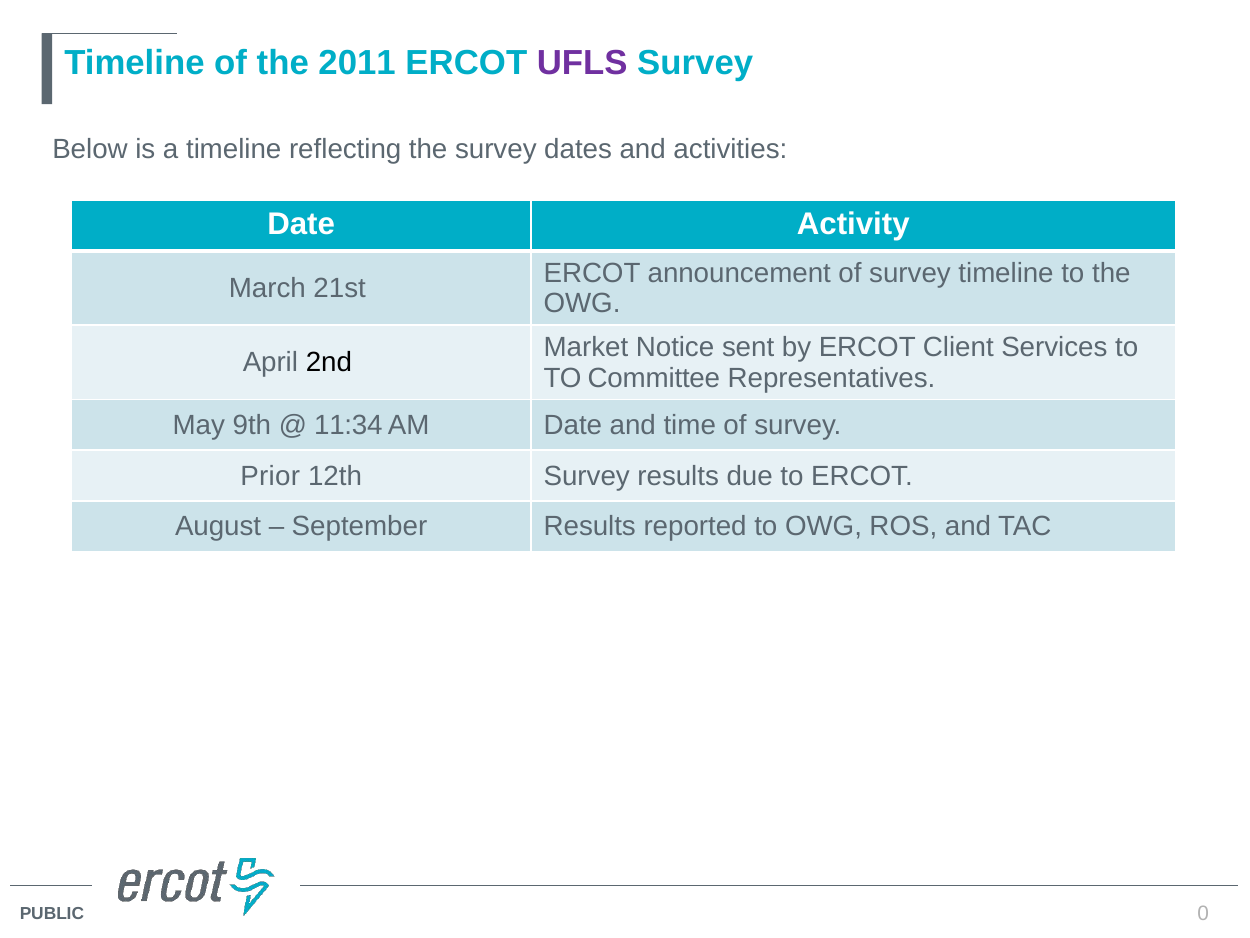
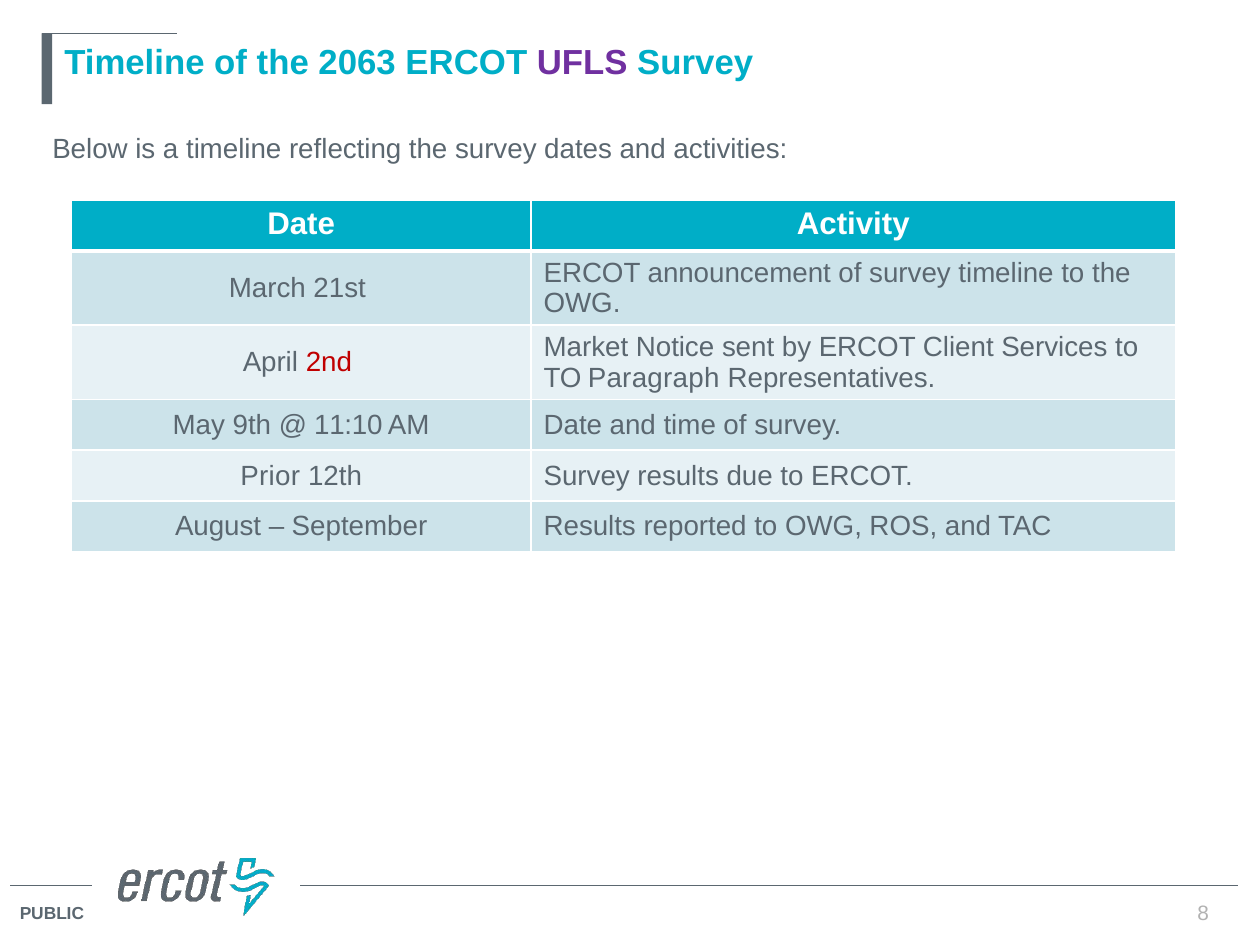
2011: 2011 -> 2063 (357, 63)
2nd colour: black -> red (329, 362)
Committee: Committee -> Paragraph (654, 378)
11:34: 11:34 -> 11:10 (348, 425)
0: 0 -> 8 (1203, 913)
